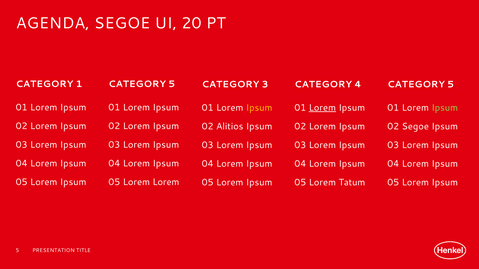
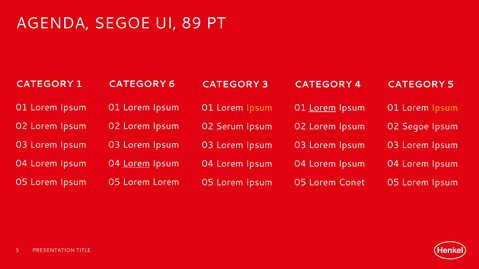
20: 20 -> 89 (191, 23)
5: 5 -> 6 (172, 84)
Ipsum colour: light green -> yellow (445, 108)
Alitios: Alitios -> Serum (230, 127)
Lorem underline: none -> present (136, 164)
Tatum: Tatum -> Conet (352, 183)
